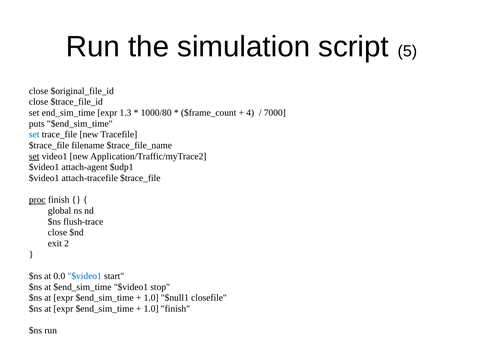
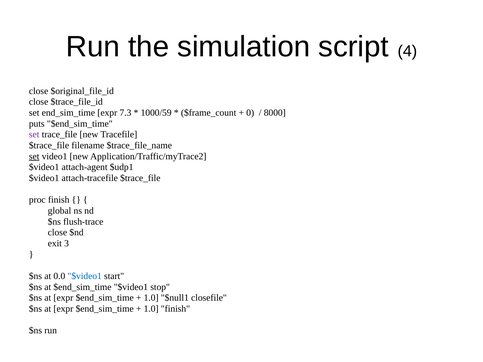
5: 5 -> 4 (407, 51)
1.3: 1.3 -> 7.3 (125, 113)
1000/80: 1000/80 -> 1000/59 (156, 113)
4: 4 -> 0 (250, 113)
7000: 7000 -> 8000 (275, 113)
set colour: blue -> purple (34, 135)
proc underline: present -> none (37, 200)
2: 2 -> 3 (67, 244)
